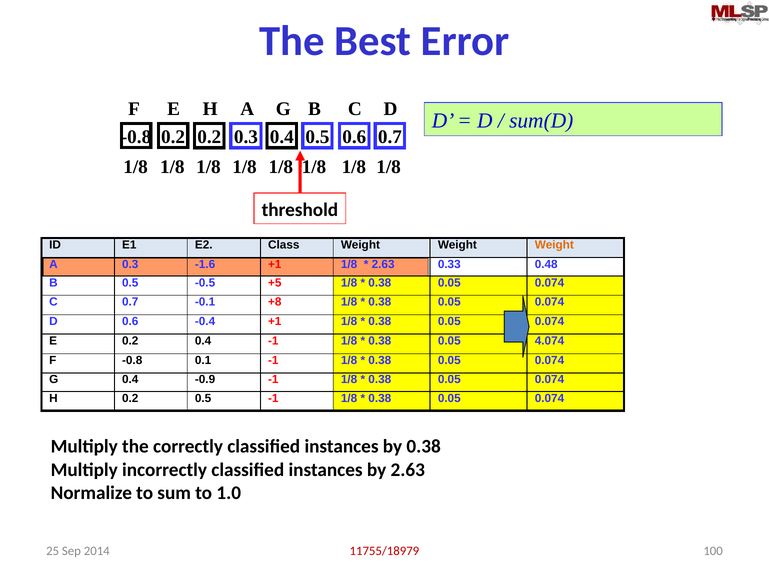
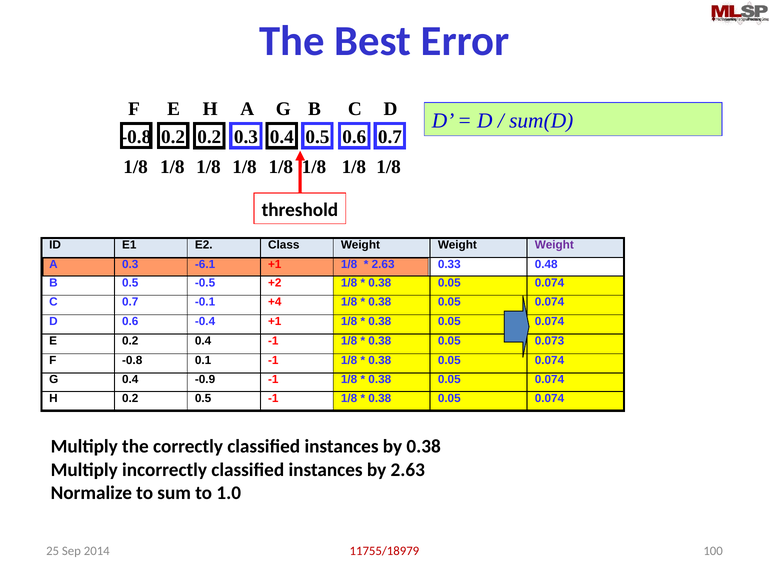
Weight colour: orange -> purple (554, 245)
-1.6: -1.6 -> -6.1 (205, 264)
+5: +5 -> +2 (275, 283)
+8: +8 -> +4 (275, 302)
4.074: 4.074 -> 0.073 (550, 341)
